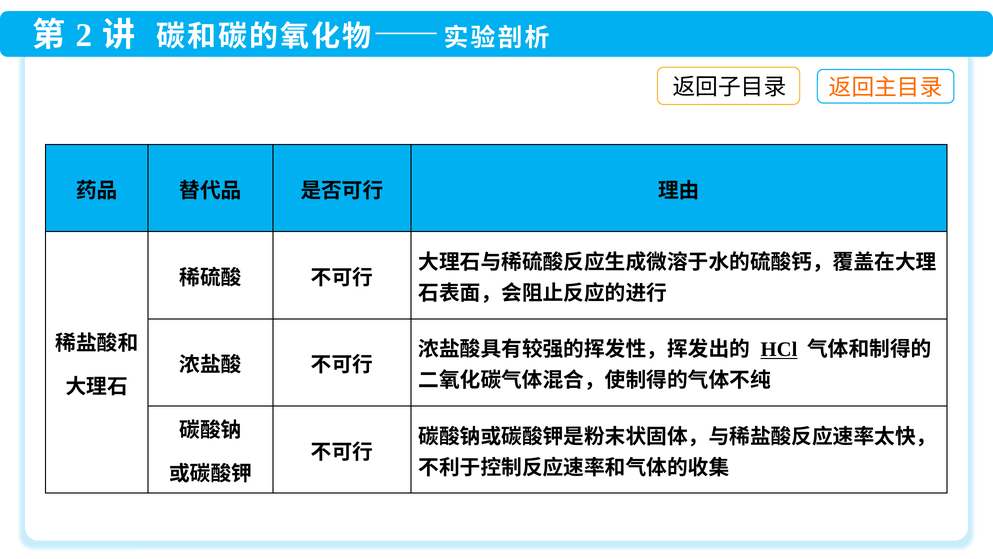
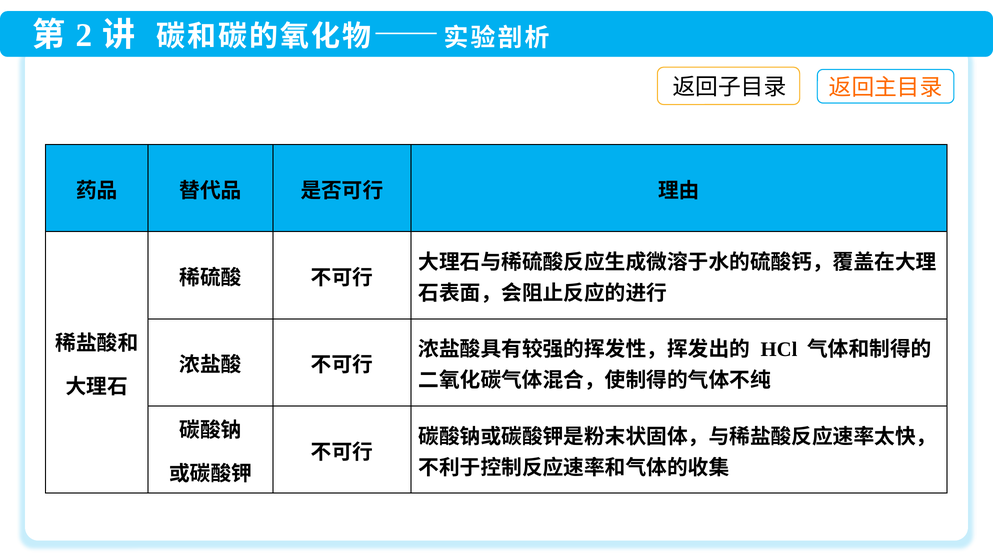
HCl underline: present -> none (779, 349)
